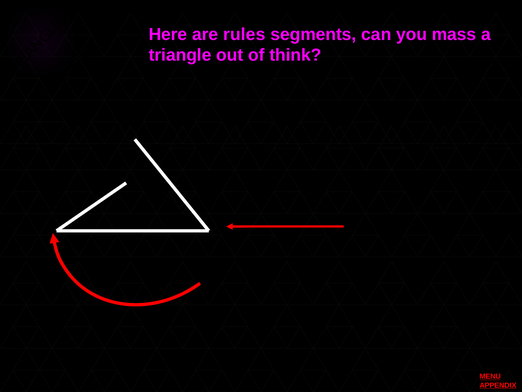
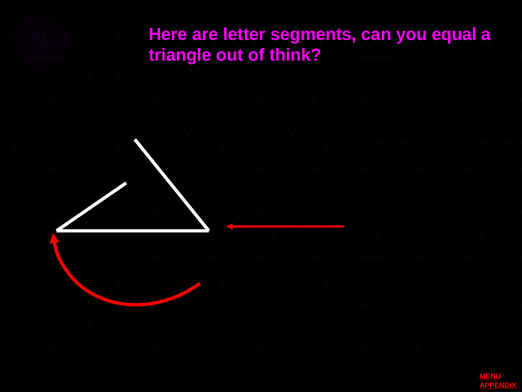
rules: rules -> letter (244, 34)
mass: mass -> equal (454, 34)
